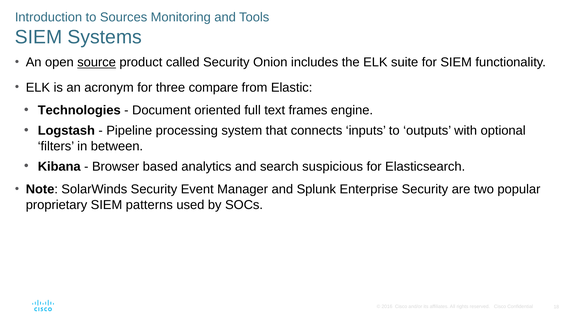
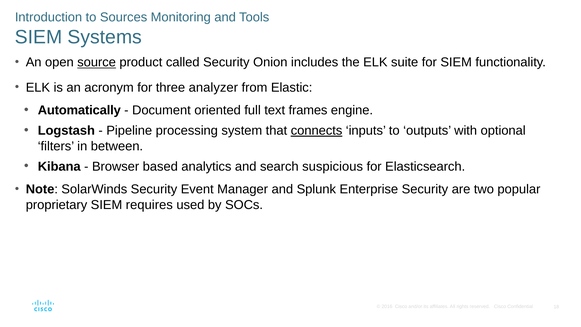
compare: compare -> analyzer (213, 87)
Technologies: Technologies -> Automatically (79, 110)
connects underline: none -> present (317, 131)
patterns: patterns -> requires (149, 205)
